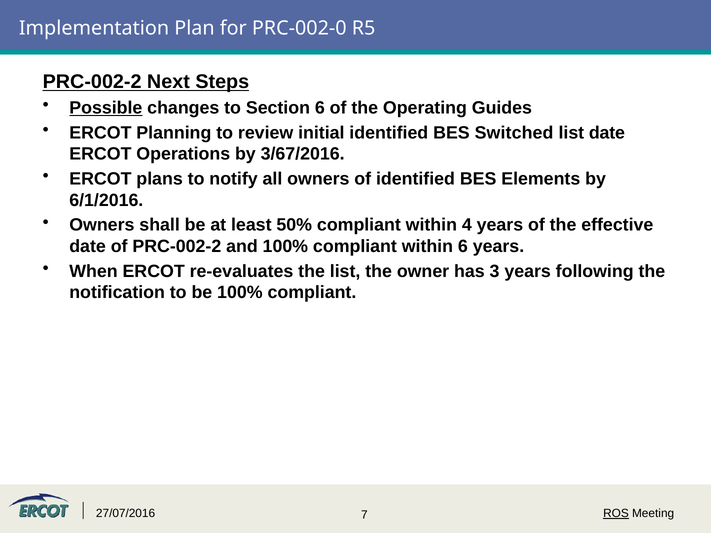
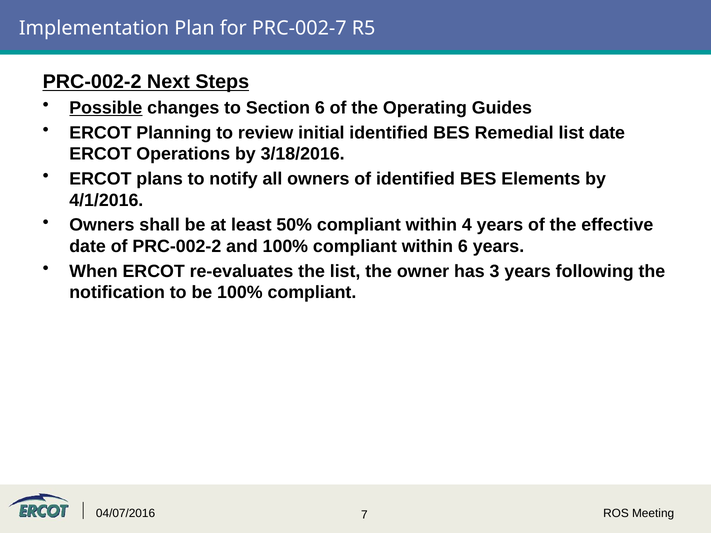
PRC-002-0: PRC-002-0 -> PRC-002-7 (299, 28)
Switched: Switched -> Remedial (514, 133)
3/67/2016: 3/67/2016 -> 3/18/2016 (303, 154)
6/1/2016: 6/1/2016 -> 4/1/2016 (106, 200)
27/07/2016: 27/07/2016 -> 04/07/2016 (126, 514)
ROS underline: present -> none (616, 514)
